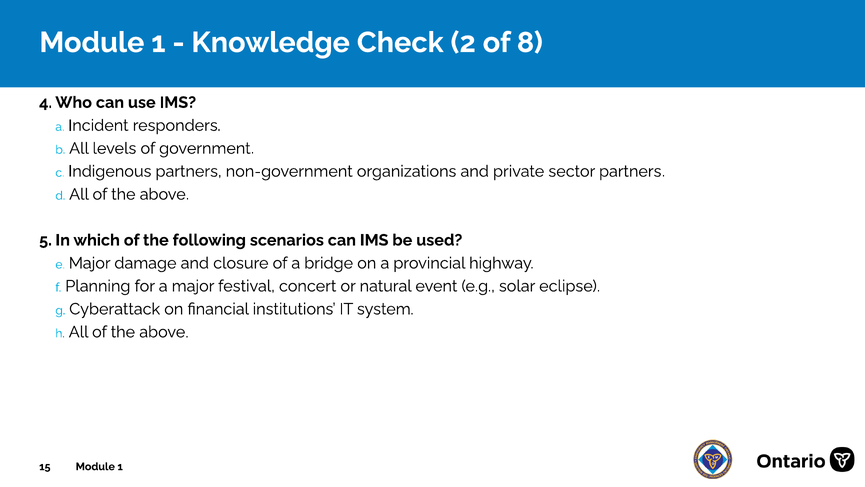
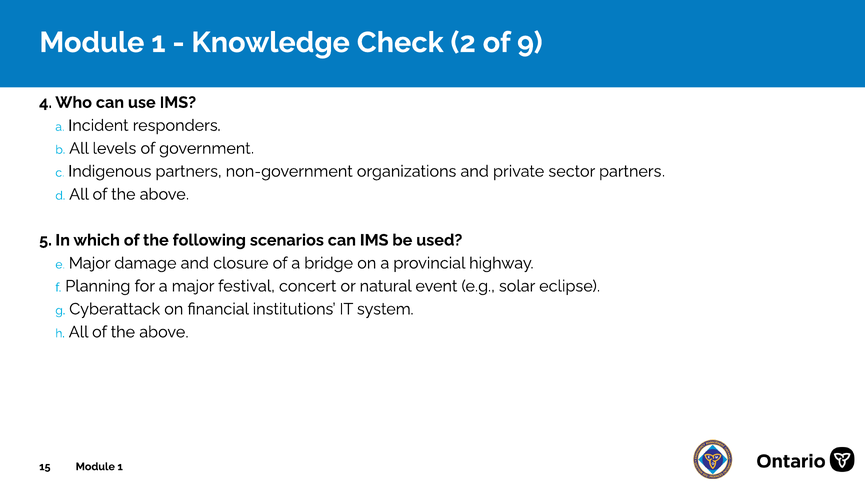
8: 8 -> 9 (530, 43)
